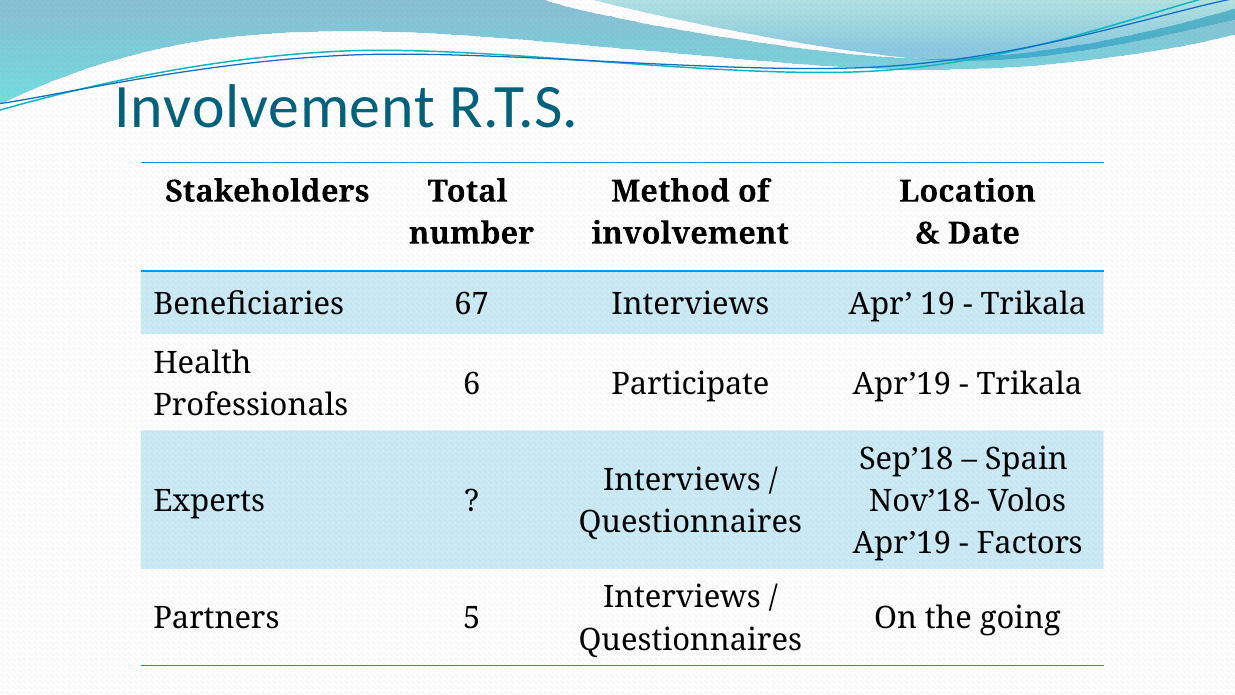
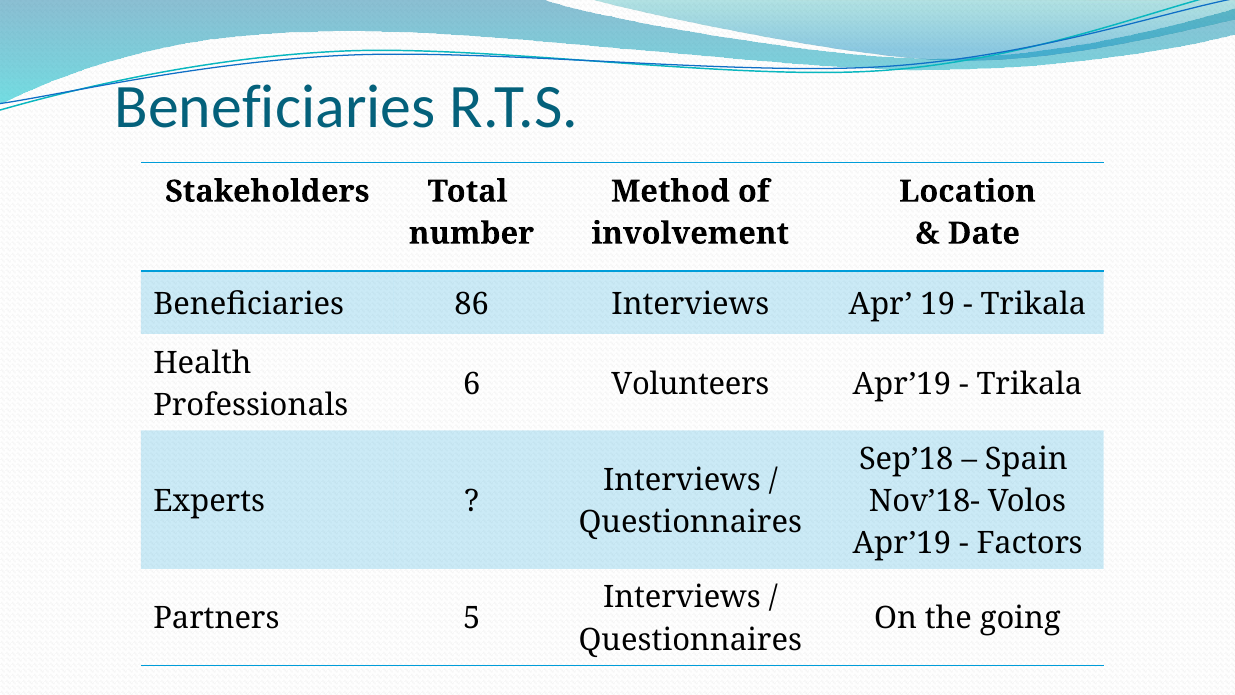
Involvement: Involvement -> Beneficiaries (275, 108)
67: 67 -> 86 (472, 304)
Participate: Participate -> Volunteers (690, 384)
